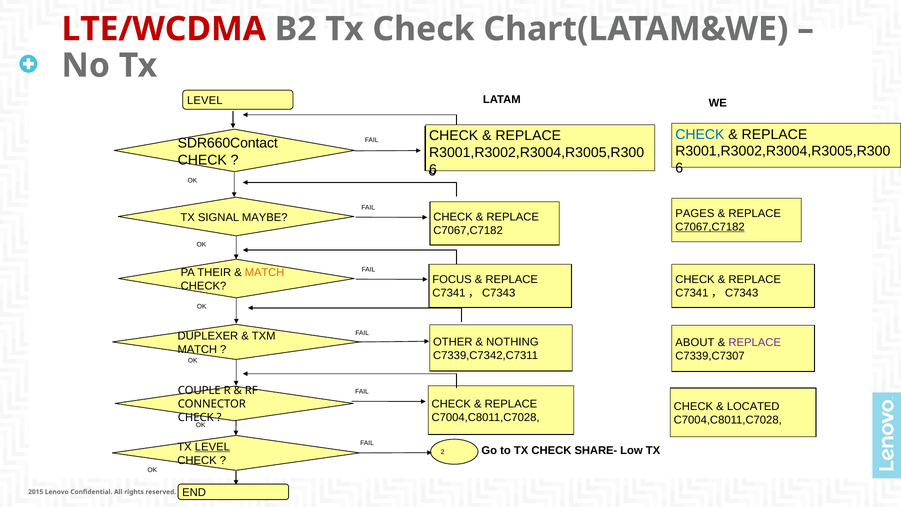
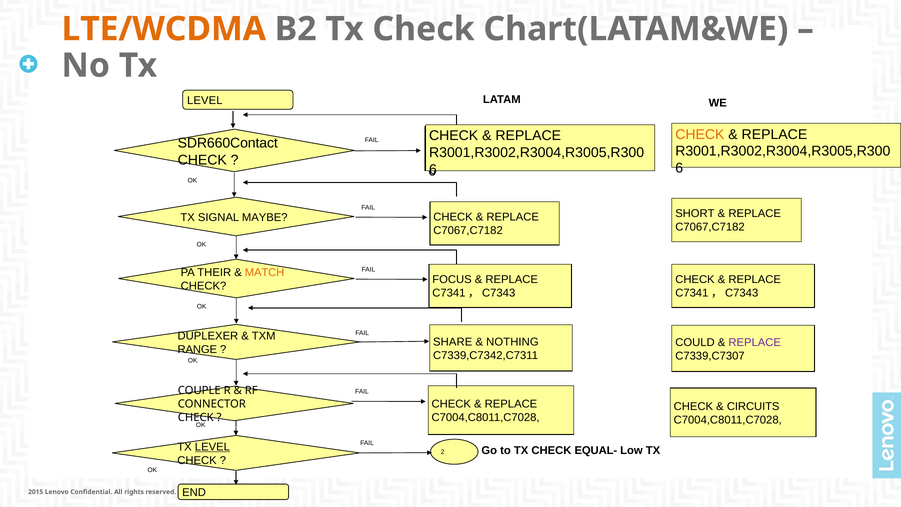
LTE/WCDMA colour: red -> orange (164, 29)
CHECK colour: blue -> orange (700, 134)
PAGES: PAGES -> SHORT (695, 213)
C7067,C7182 underline: present -> none (710, 227)
OTHER: OTHER -> SHARE (453, 342)
ABOUT: ABOUT -> COULD (695, 342)
MATCH: MATCH -> RANGE (197, 349)
LOCATED: LOCATED -> CIRCUITS (753, 406)
SHARE-: SHARE- -> EQUAL- (596, 450)
